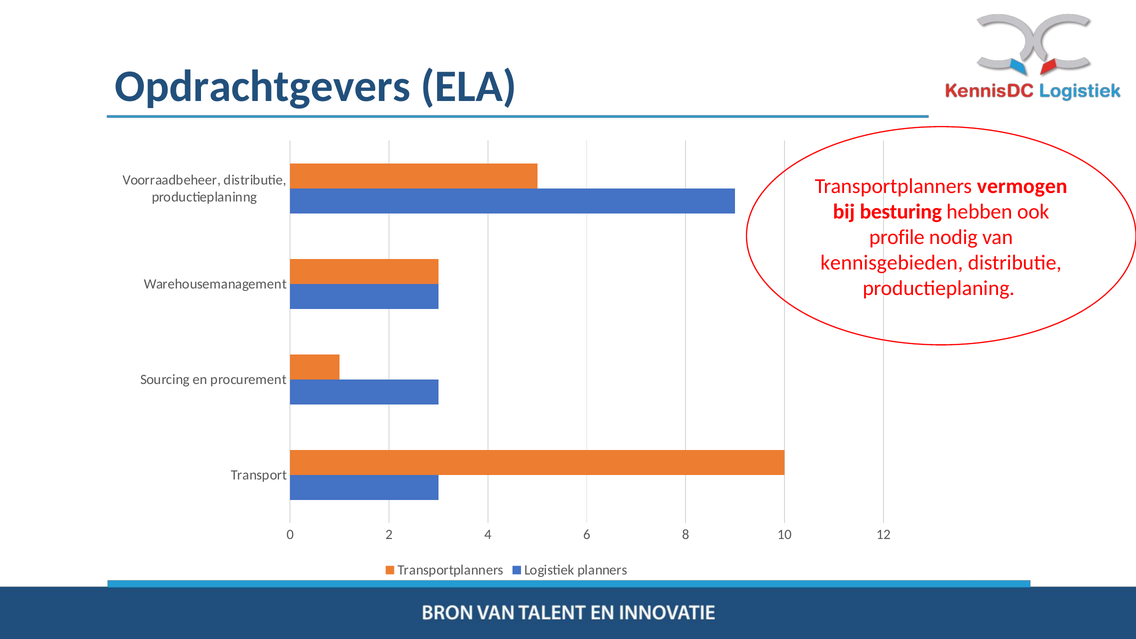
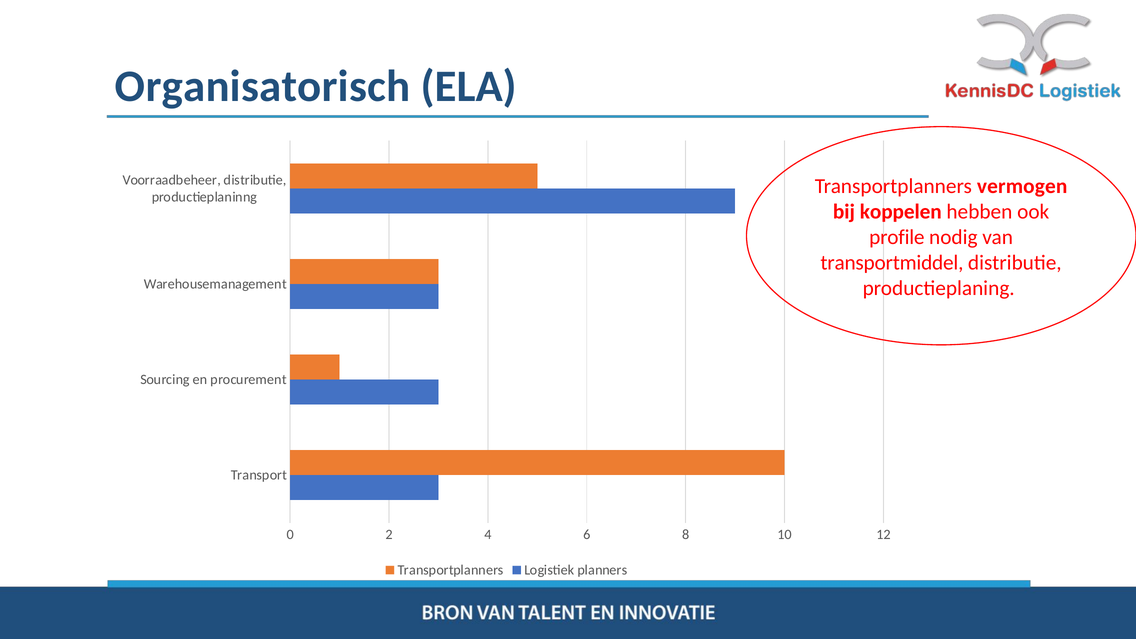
Opdrachtgevers: Opdrachtgevers -> Organisatorisch (263, 86)
besturing: besturing -> koppelen (901, 212)
kennisgebieden: kennisgebieden -> transportmiddel (892, 263)
